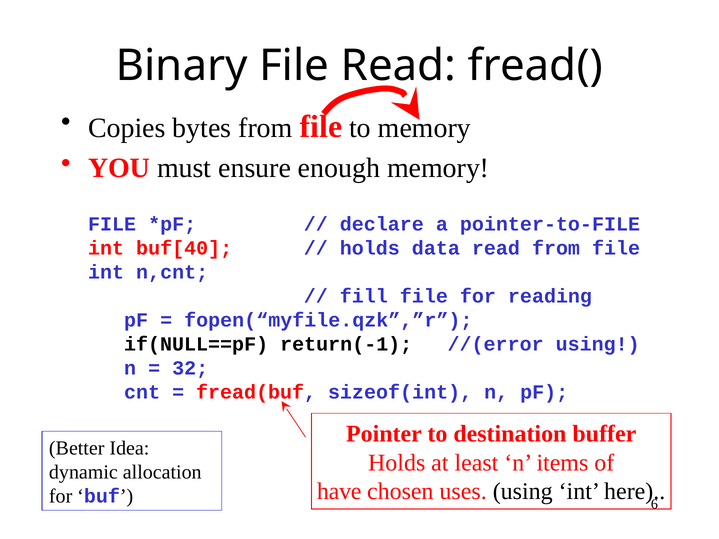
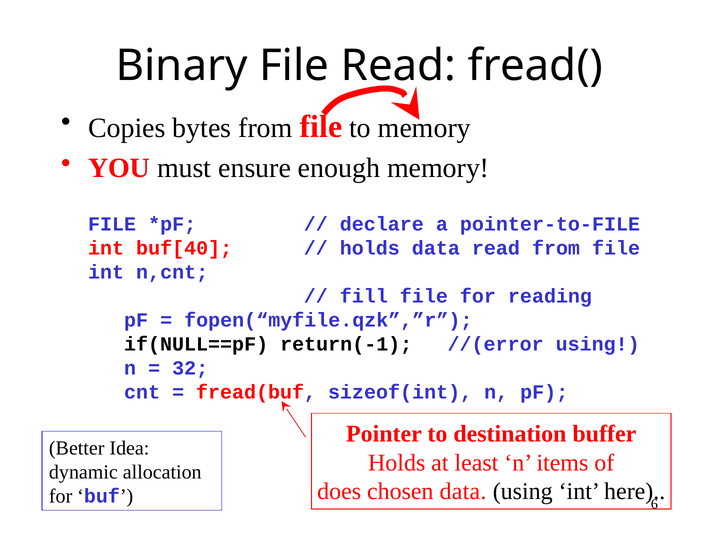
have: have -> does (339, 492)
chosen uses: uses -> data (463, 492)
